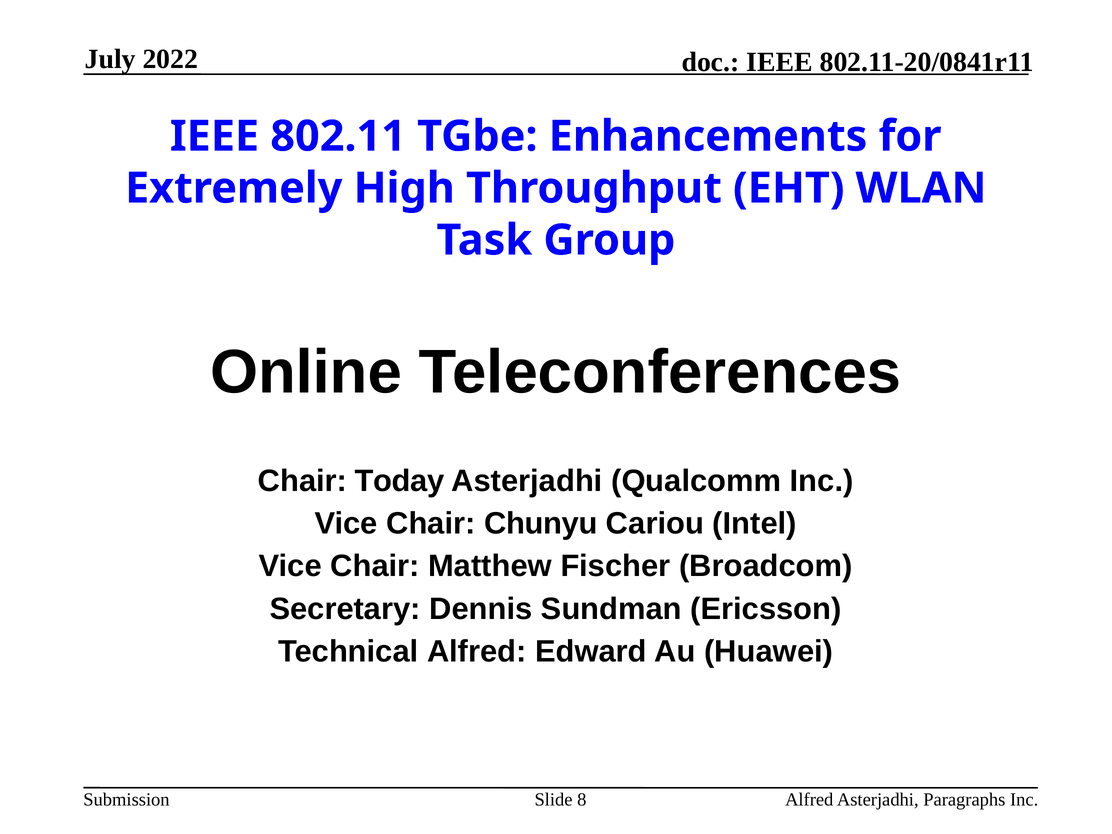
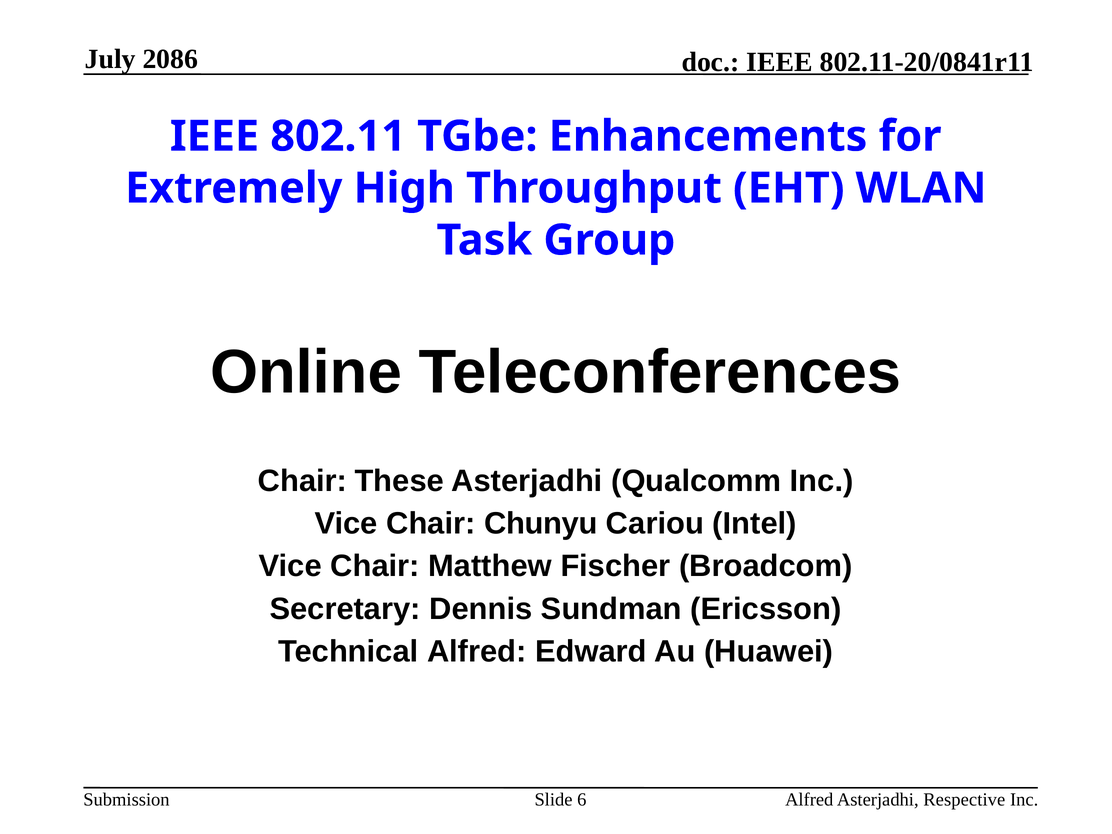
2022: 2022 -> 2086 (170, 59)
Today: Today -> These (399, 481)
8: 8 -> 6 (582, 800)
Paragraphs: Paragraphs -> Respective (964, 800)
